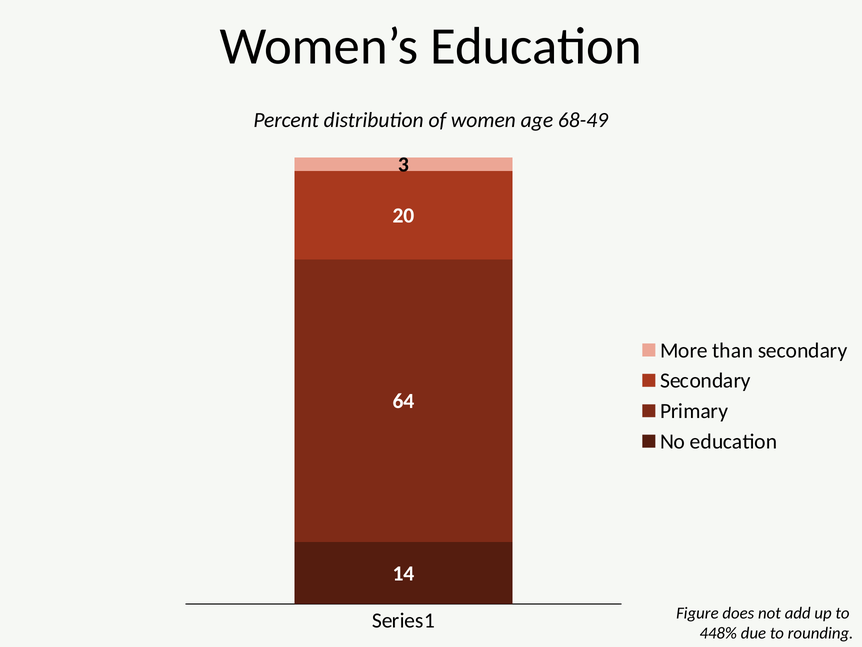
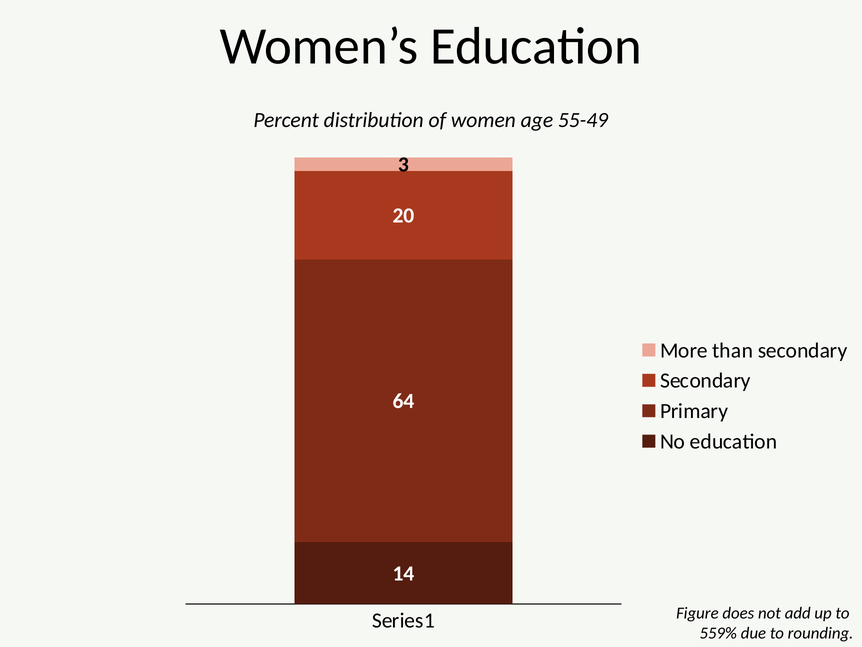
68-49: 68-49 -> 55-49 (583, 120)
448%: 448% -> 559% (718, 633)
